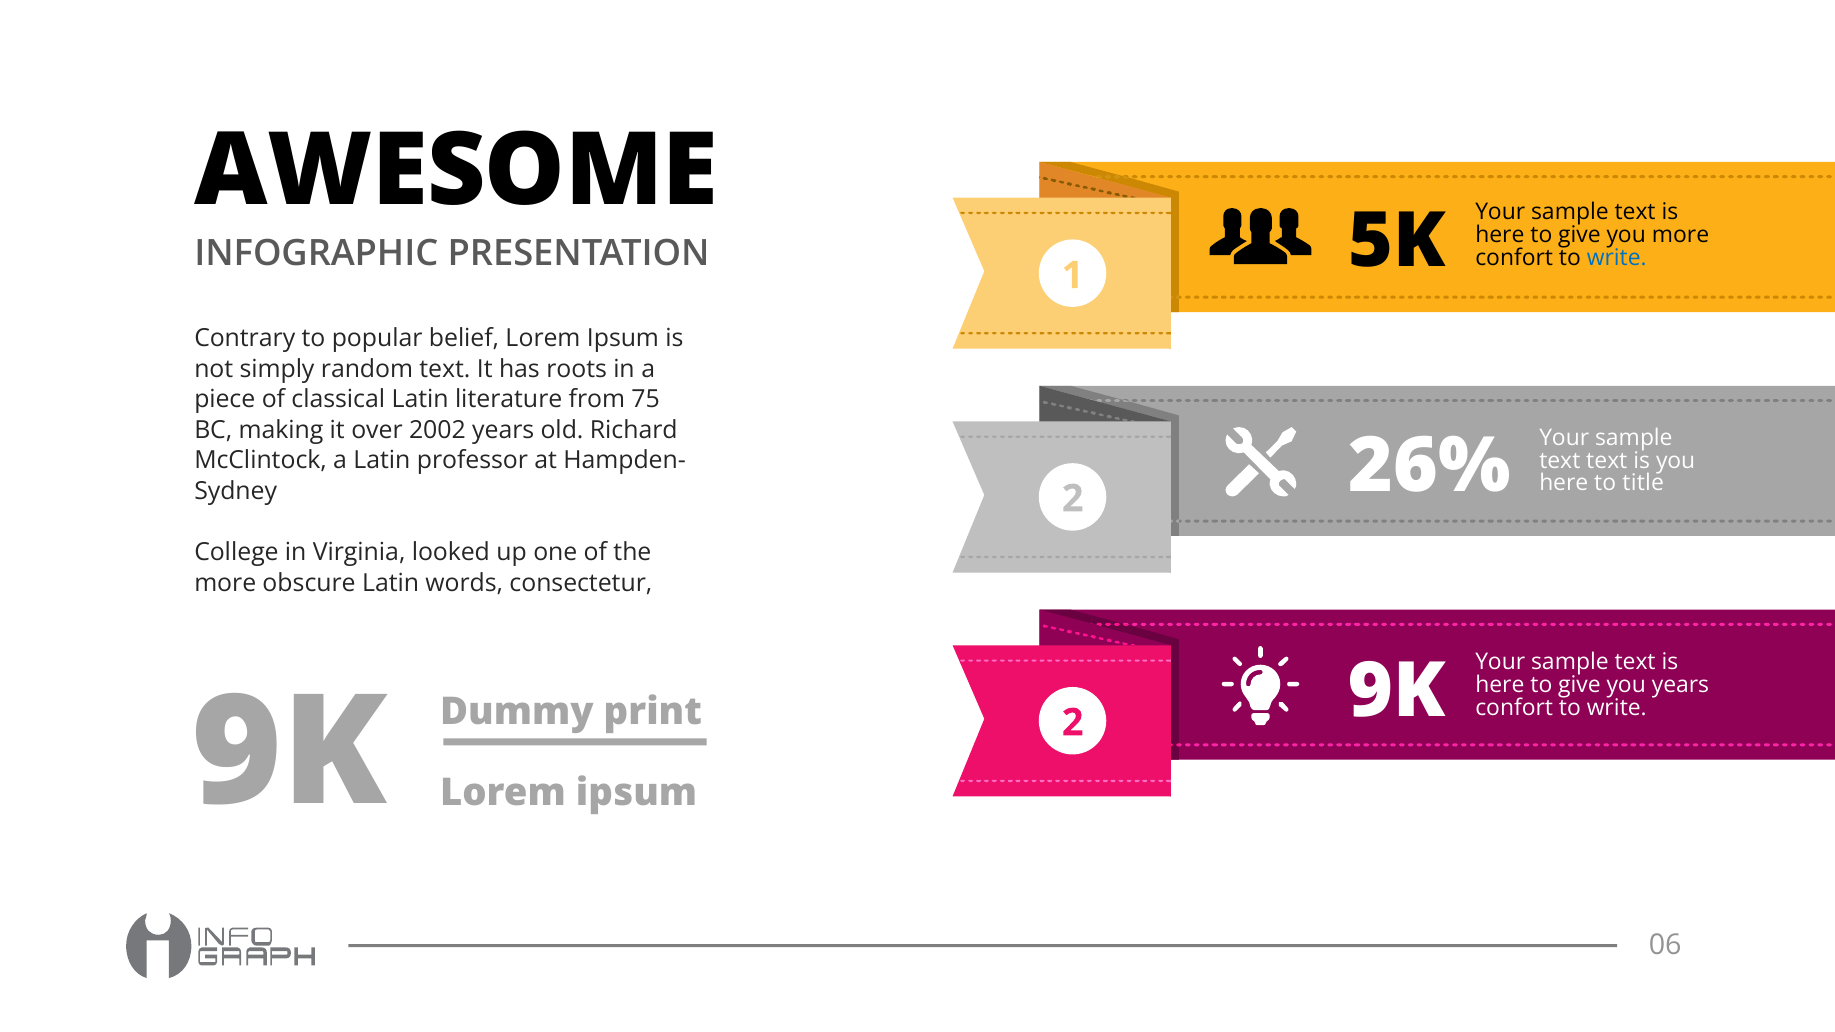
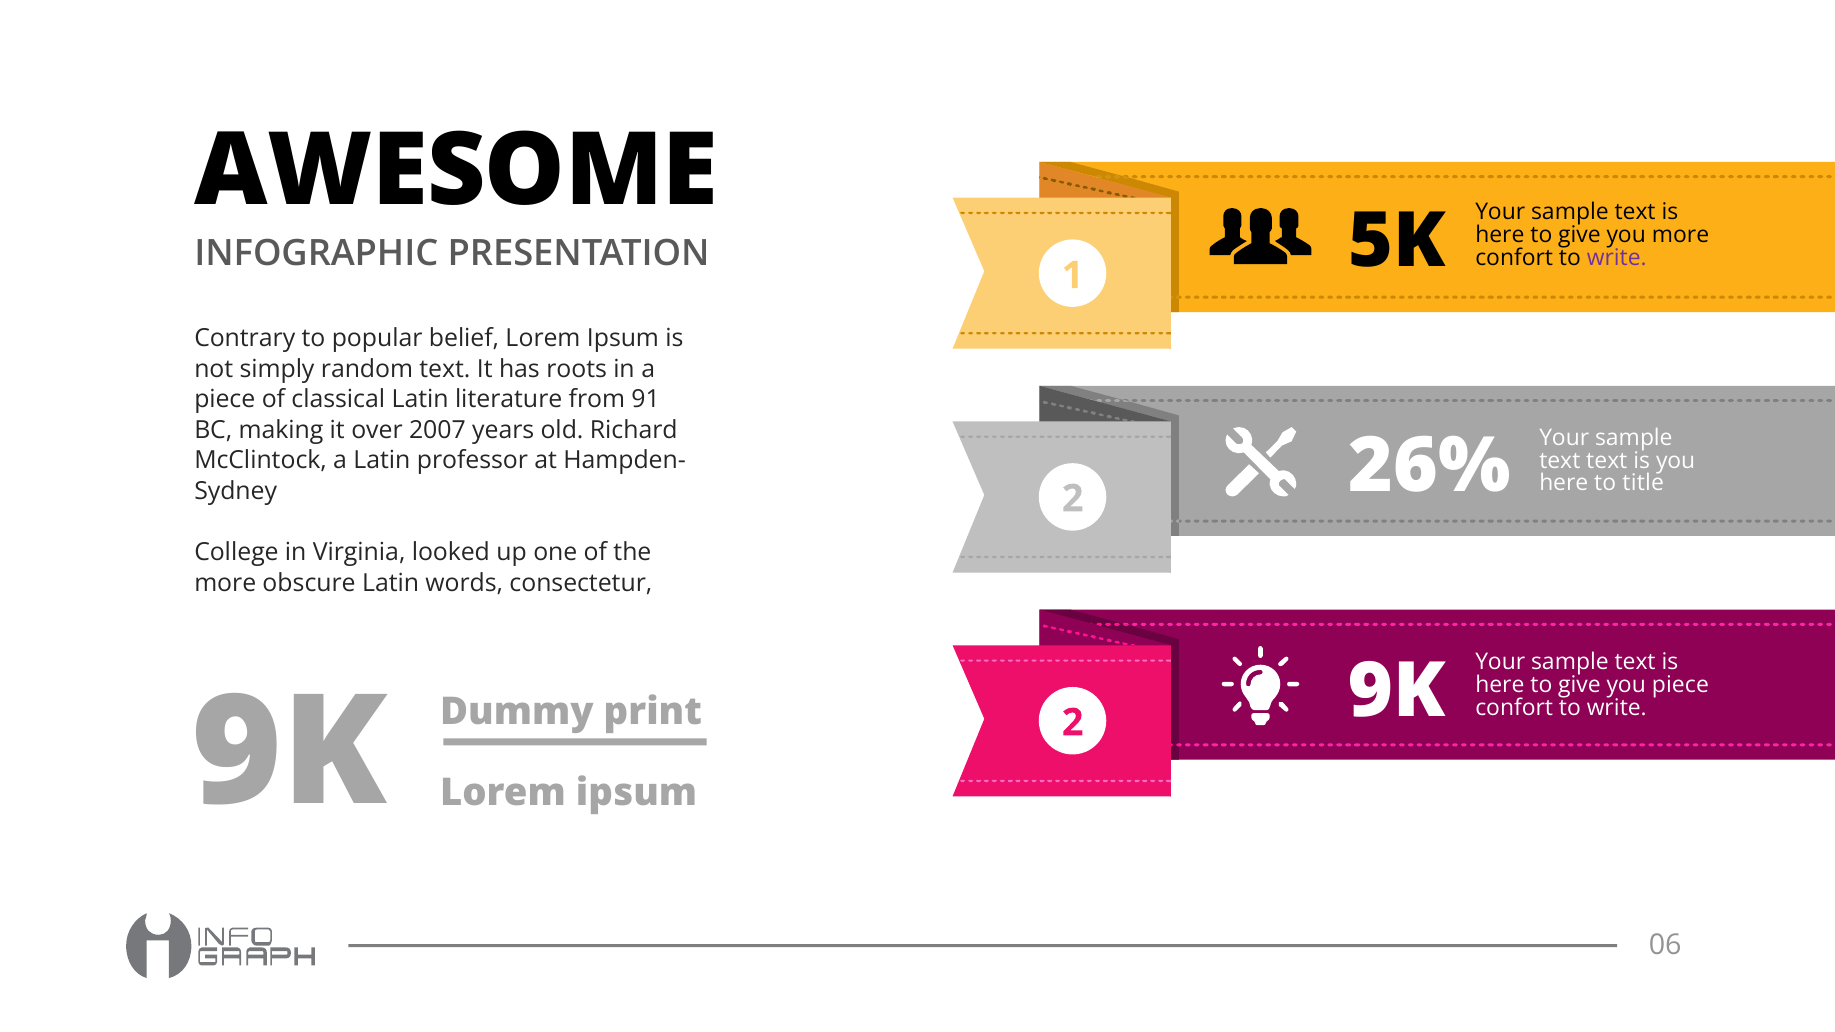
write colour: blue -> purple (1617, 258)
75: 75 -> 91 (646, 400)
2002: 2002 -> 2007 (437, 430)
you years: years -> piece (1680, 685)
